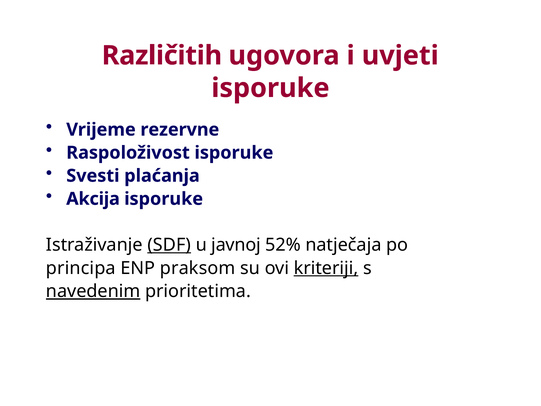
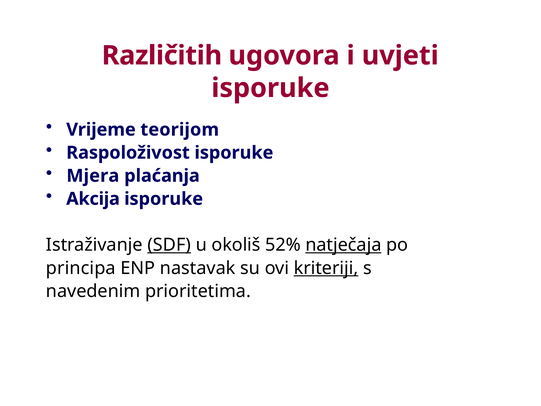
rezervne: rezervne -> teorijom (180, 130)
Svesti: Svesti -> Mjera (93, 176)
javnoj: javnoj -> okoliš (236, 245)
natječaja underline: none -> present (343, 245)
praksom: praksom -> nastavak (198, 268)
navedenim underline: present -> none (93, 291)
